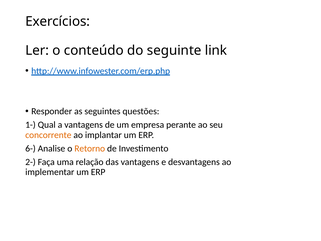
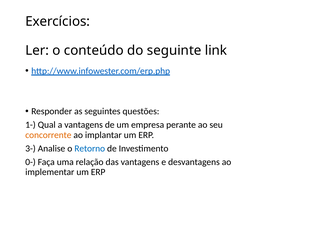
6-: 6- -> 3- (30, 148)
Retorno colour: orange -> blue (90, 148)
2-: 2- -> 0- (30, 162)
